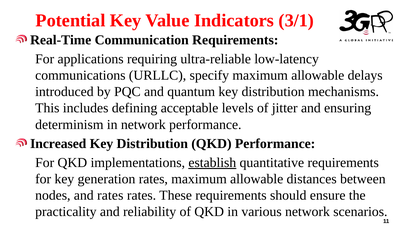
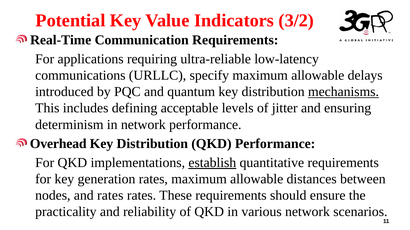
3/1: 3/1 -> 3/2 (296, 20)
mechanisms underline: none -> present (344, 92)
Increased: Increased -> Overhead (58, 144)
